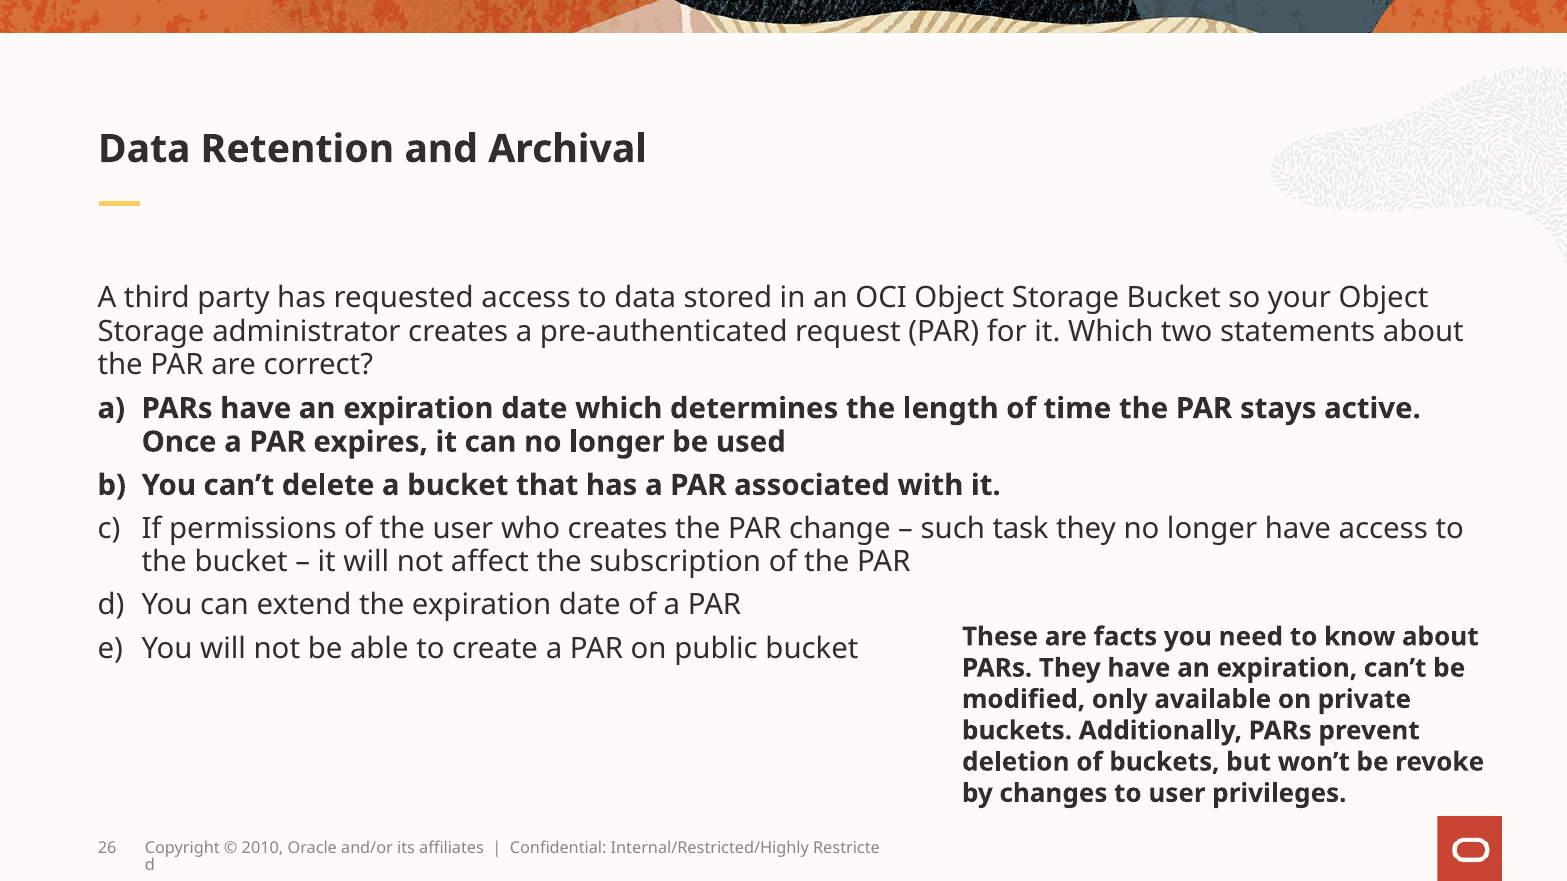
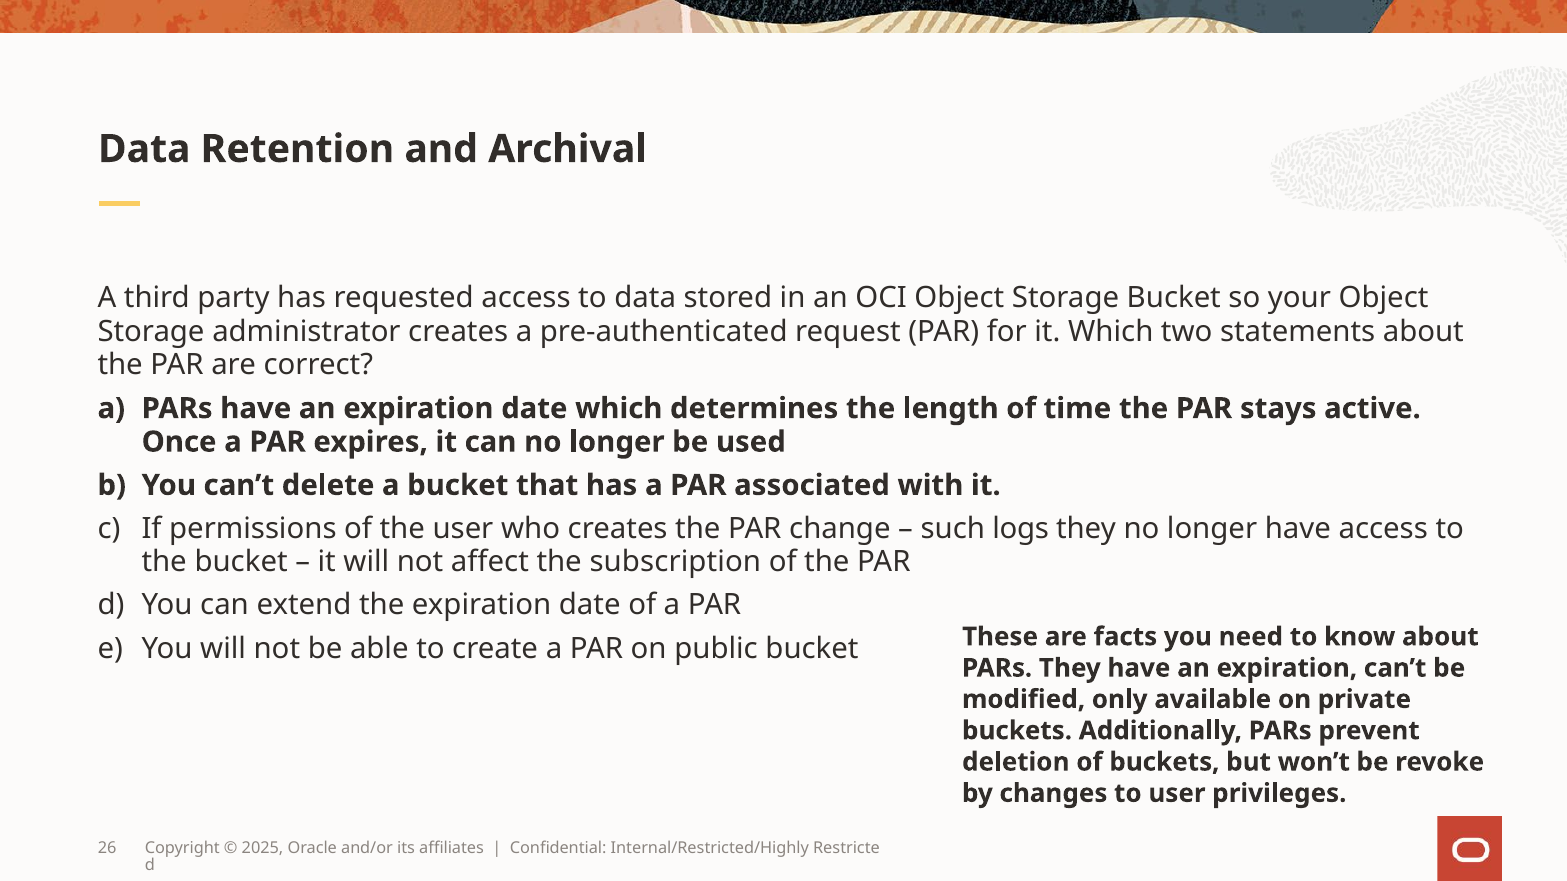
task: task -> logs (1021, 529)
2010: 2010 -> 2025 (263, 849)
